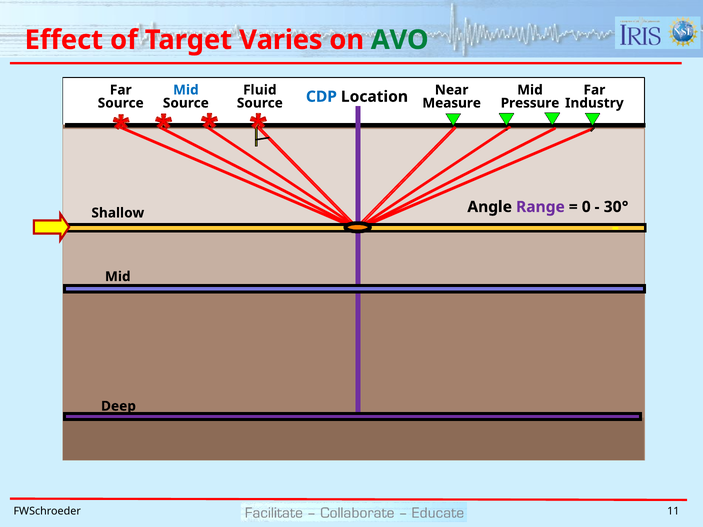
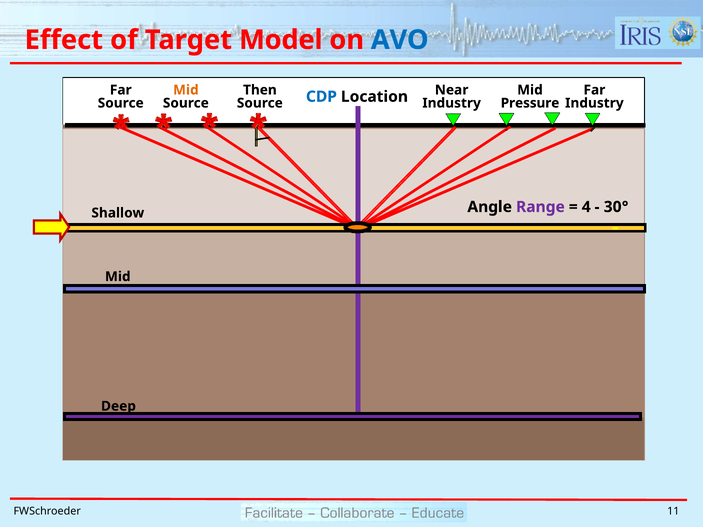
Varies: Varies -> Model (281, 40)
AVO colour: green -> blue (400, 40)
Mid colour: blue -> orange (186, 90)
Fluid: Fluid -> Then (260, 90)
Measure: Measure -> Industry (452, 103)
0: 0 -> 4 (586, 207)
